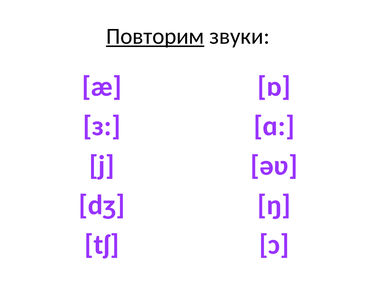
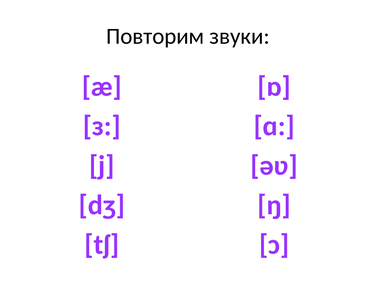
Повторим underline: present -> none (155, 36)
